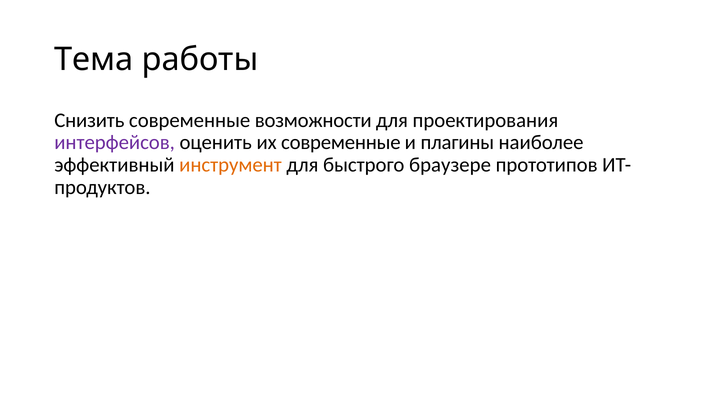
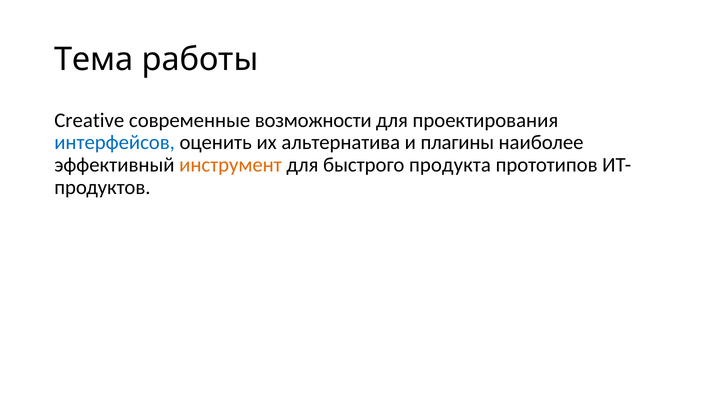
Снизить: Снизить -> Creative (89, 120)
интерфейсов colour: purple -> blue (115, 143)
их современные: современные -> альтернатива (341, 143)
браузере: браузере -> продукта (450, 165)
